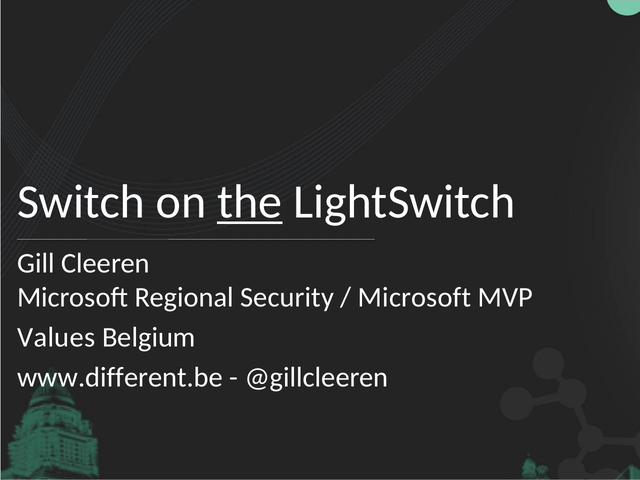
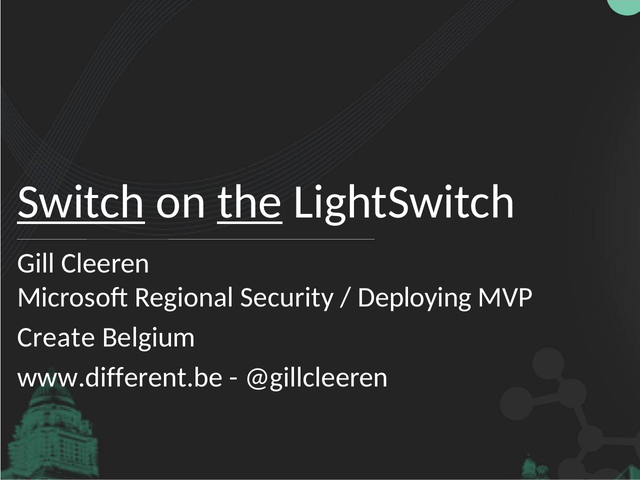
Switch underline: none -> present (81, 202)
Microsoft: Microsoft -> Deploying (415, 298)
Values: Values -> Create (56, 337)
